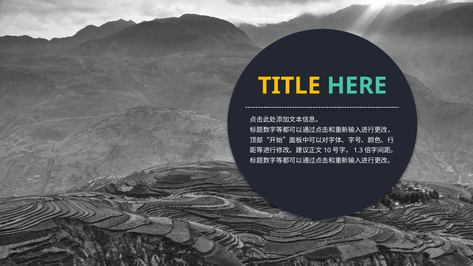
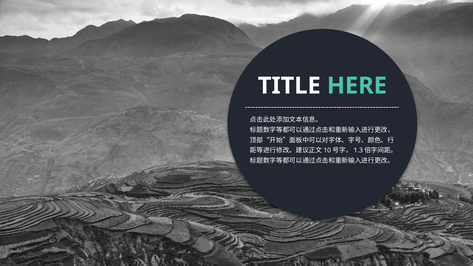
TITLE colour: yellow -> white (289, 86)
